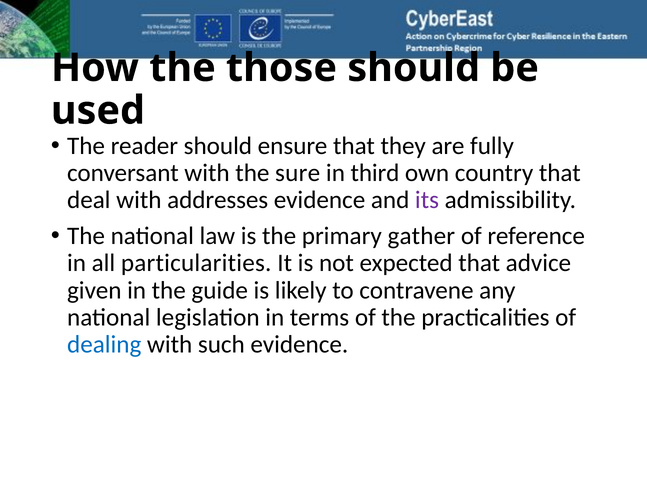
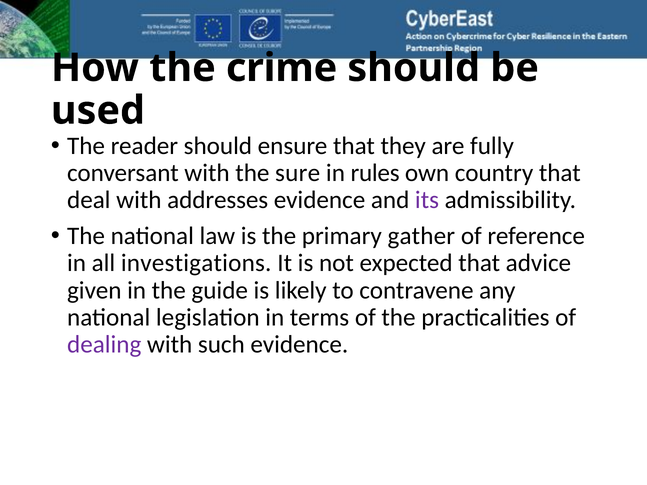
those: those -> crime (282, 68)
third: third -> rules (375, 173)
particularities: particularities -> investigations (196, 263)
dealing colour: blue -> purple (104, 345)
